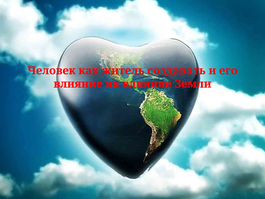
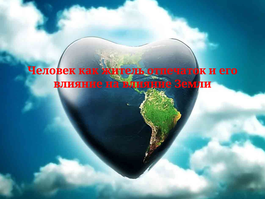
создавать: создавать -> отпечаток (177, 71)
